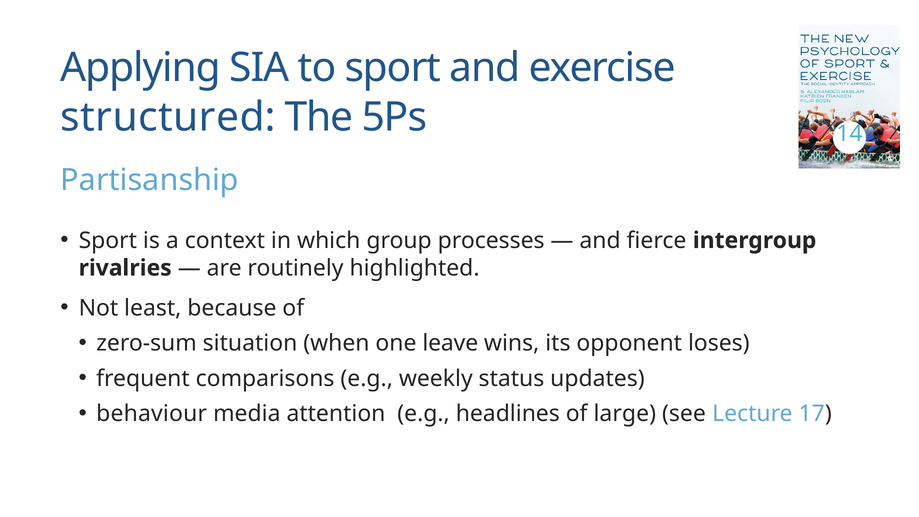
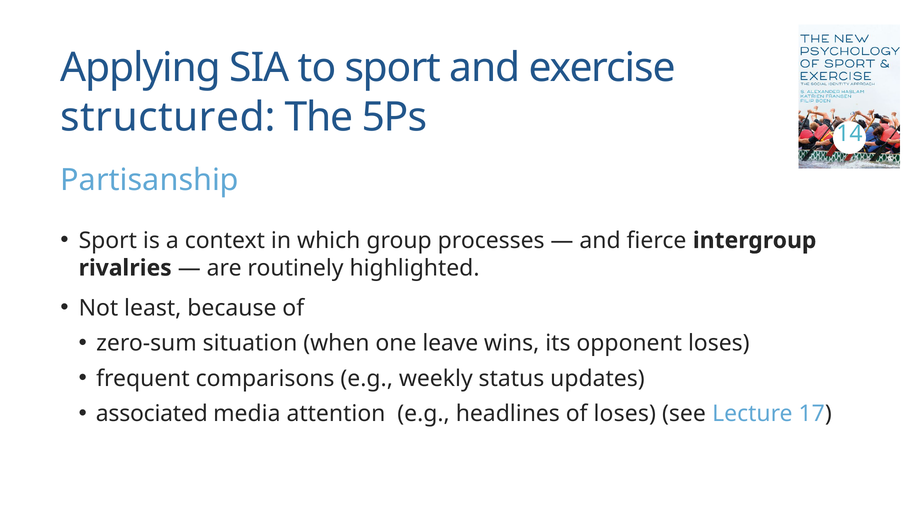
behaviour: behaviour -> associated (152, 414)
of large: large -> loses (625, 414)
